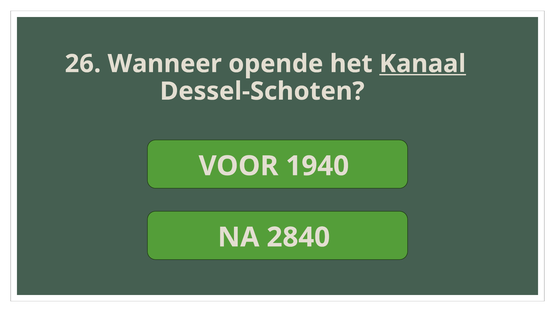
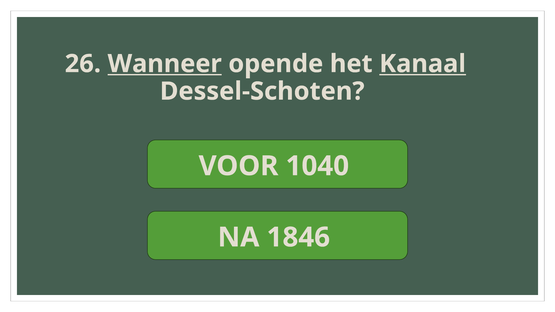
Wanneer underline: none -> present (165, 64)
1940: 1940 -> 1040 (317, 166)
2840: 2840 -> 1846 (298, 237)
